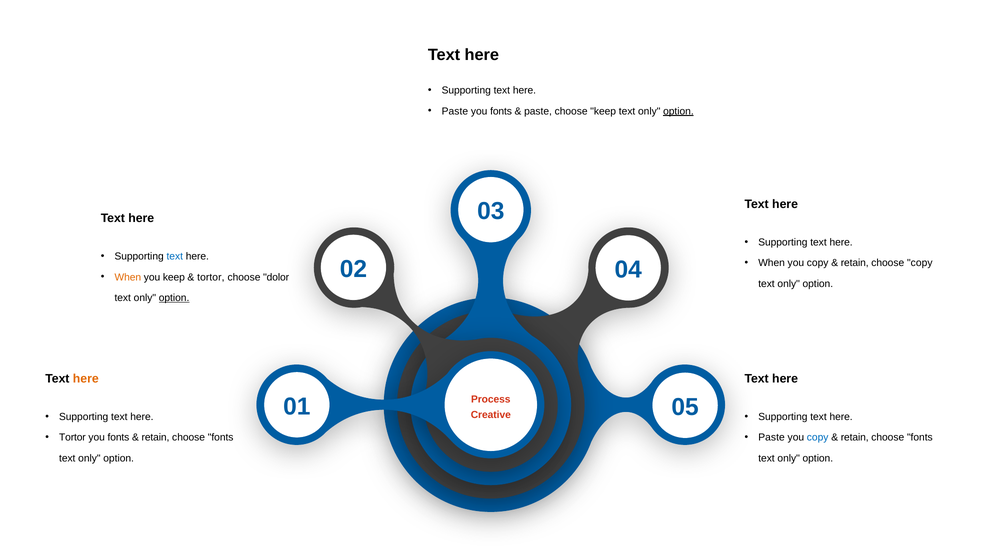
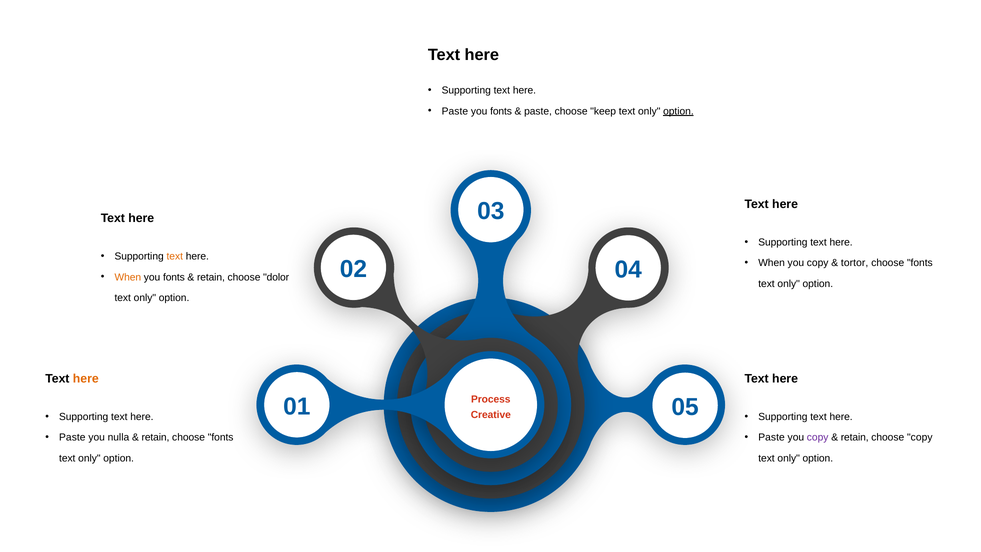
text colour: blue -> orange (175, 256)
retain: retain -> tortor (855, 263)
copy: copy -> fonts (920, 263)
keep: keep -> fonts (174, 277)
tortor: tortor -> retain (211, 277)
option underline: present -> none (174, 298)
Tortor: Tortor -> Paste (72, 437)
fonts: fonts -> nulla (118, 437)
copy colour: blue -> purple (818, 437)
fonts: fonts -> copy (920, 437)
